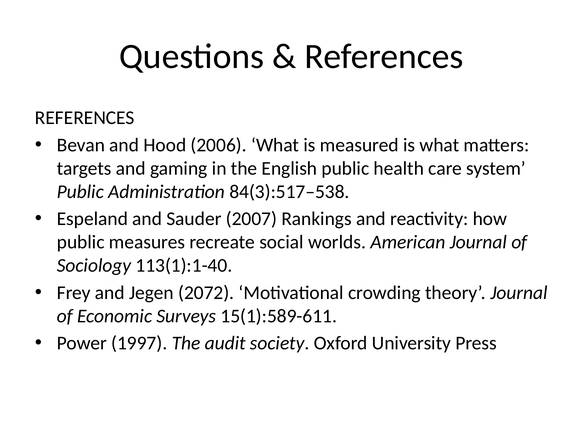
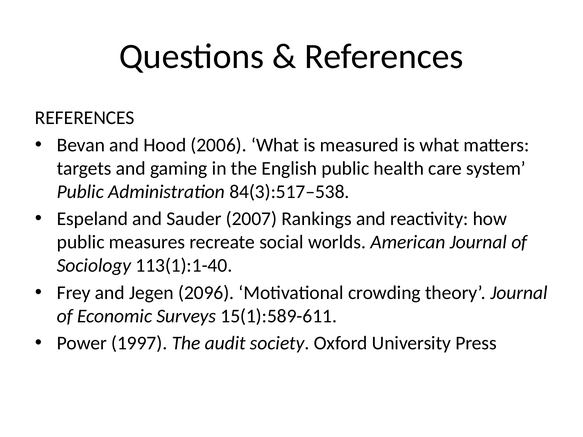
2072: 2072 -> 2096 (206, 293)
